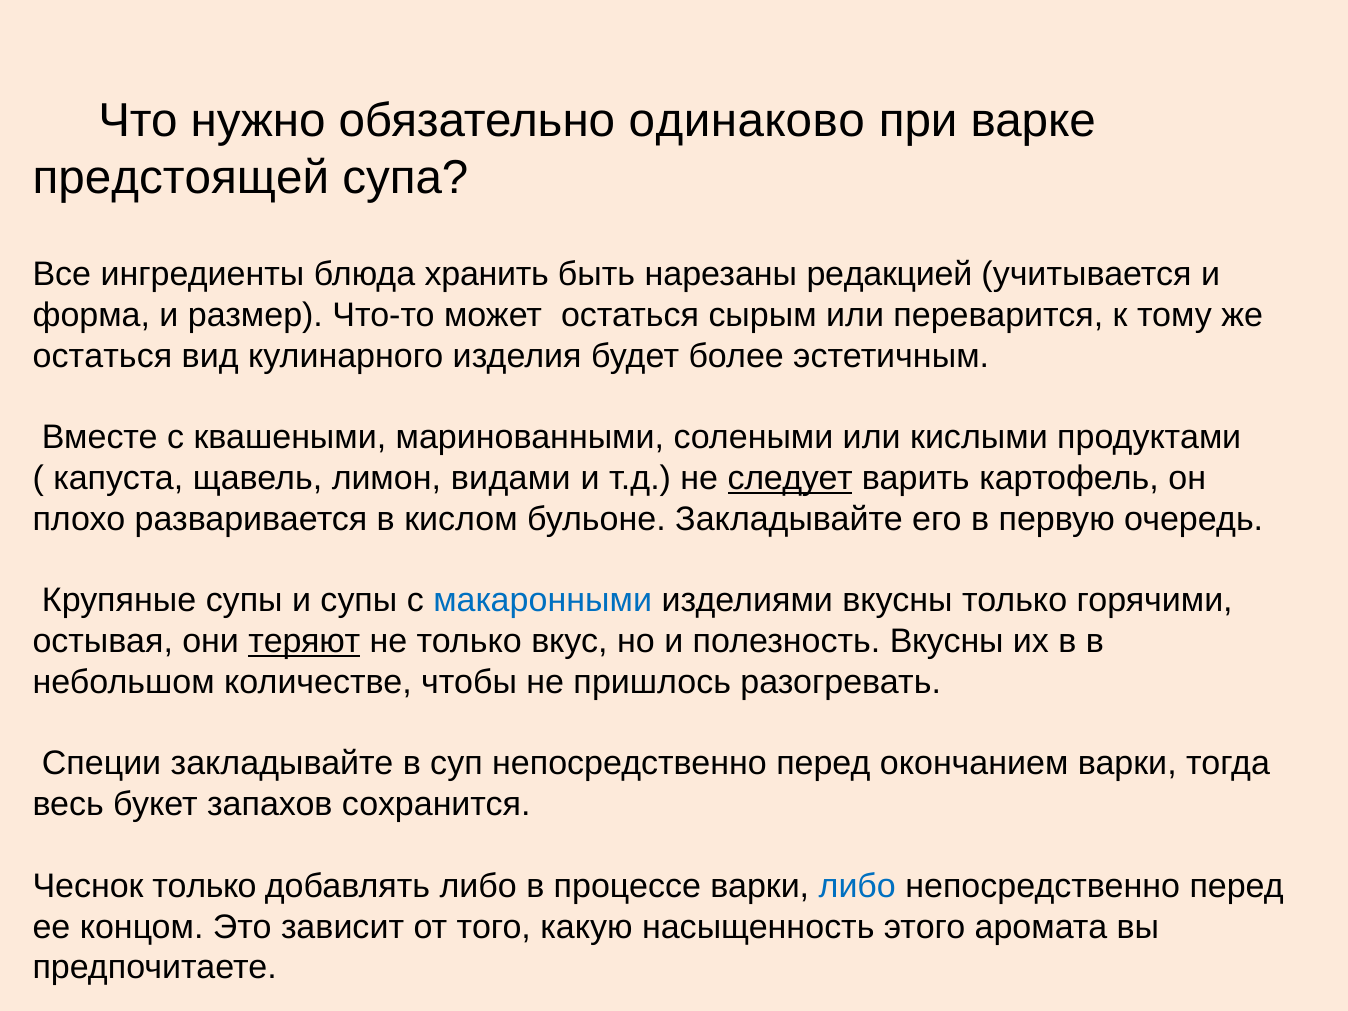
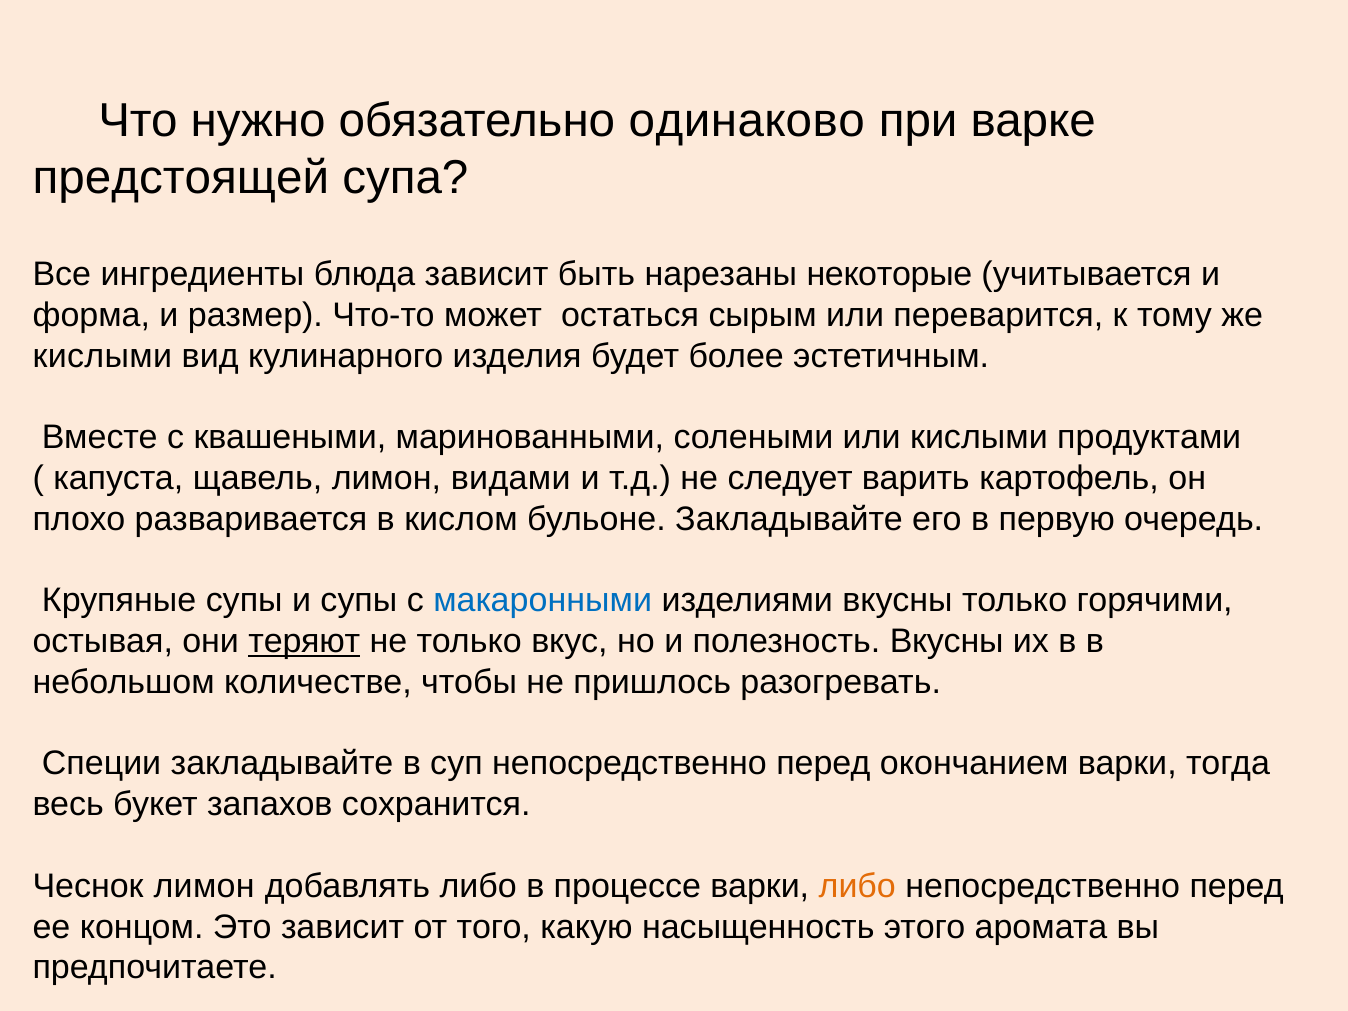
блюда хранить: хранить -> зависит (487, 274)
редакцией: редакцией -> некоторые (889, 274)
остаться: остаться -> кислыми (102, 356)
следует underline: present -> none (790, 478)
Чеснок только: только -> лимон (204, 886)
либо colour: blue -> orange (857, 886)
